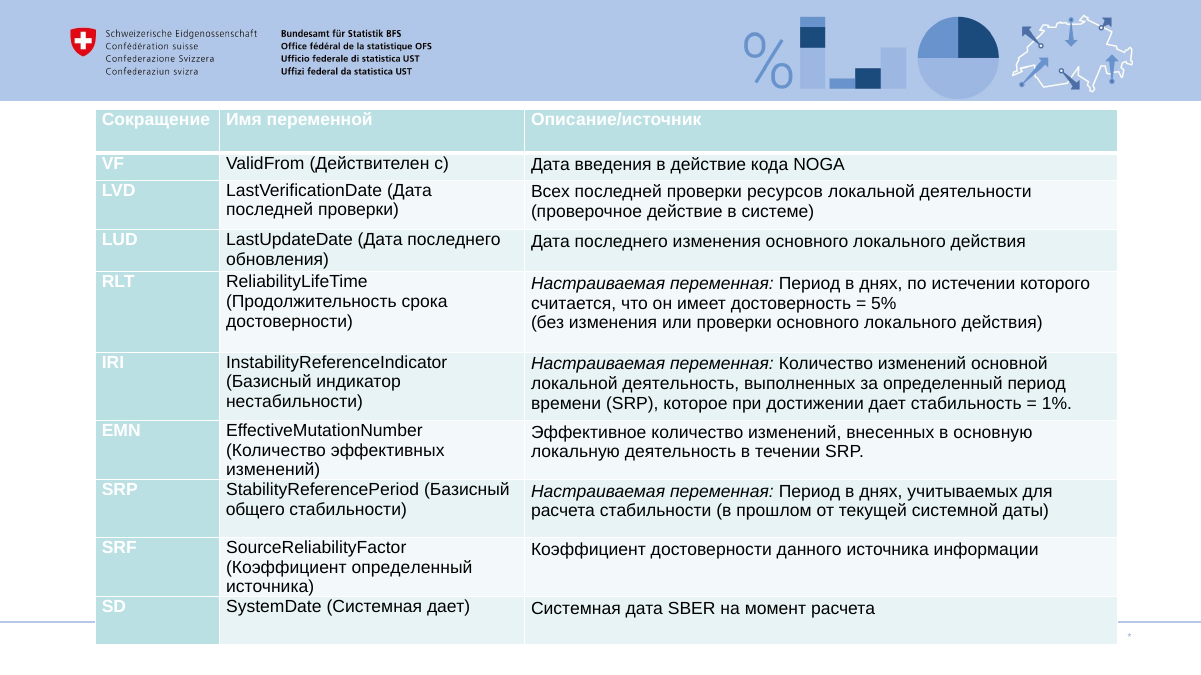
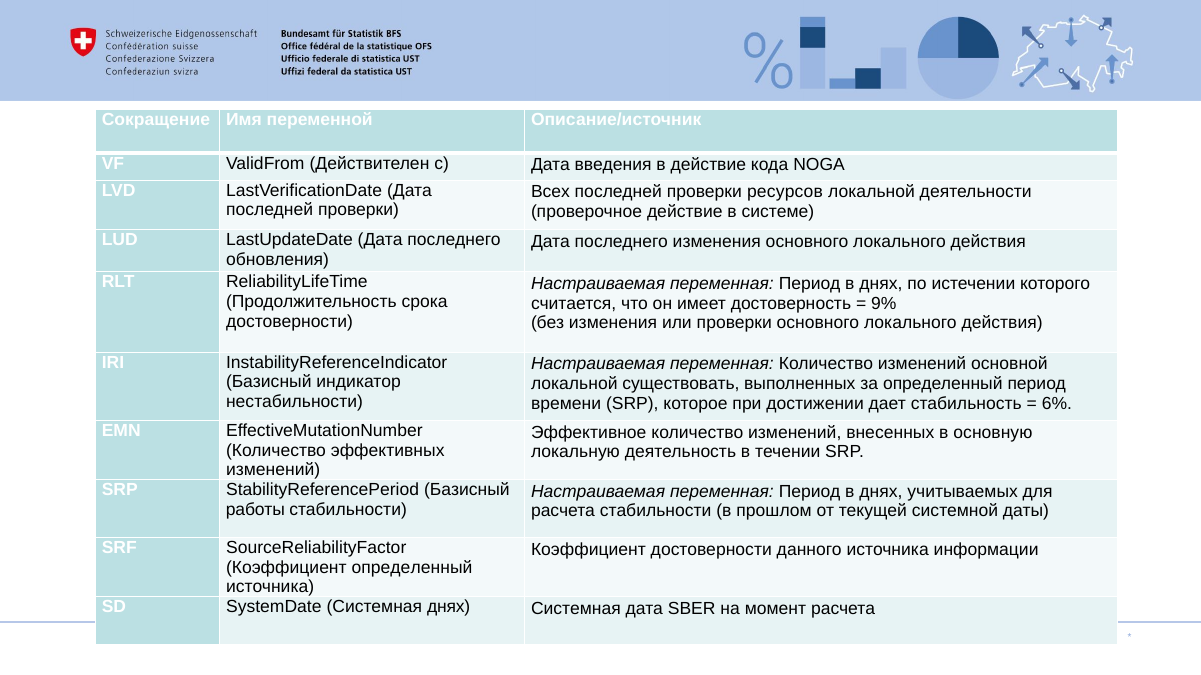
5%: 5% -> 9% (884, 304)
локальной деятельность: деятельность -> существовать (681, 384)
1%: 1% -> 6% (1057, 404)
общего: общего -> работы (255, 510)
Системная дает: дает -> днях (449, 607)
